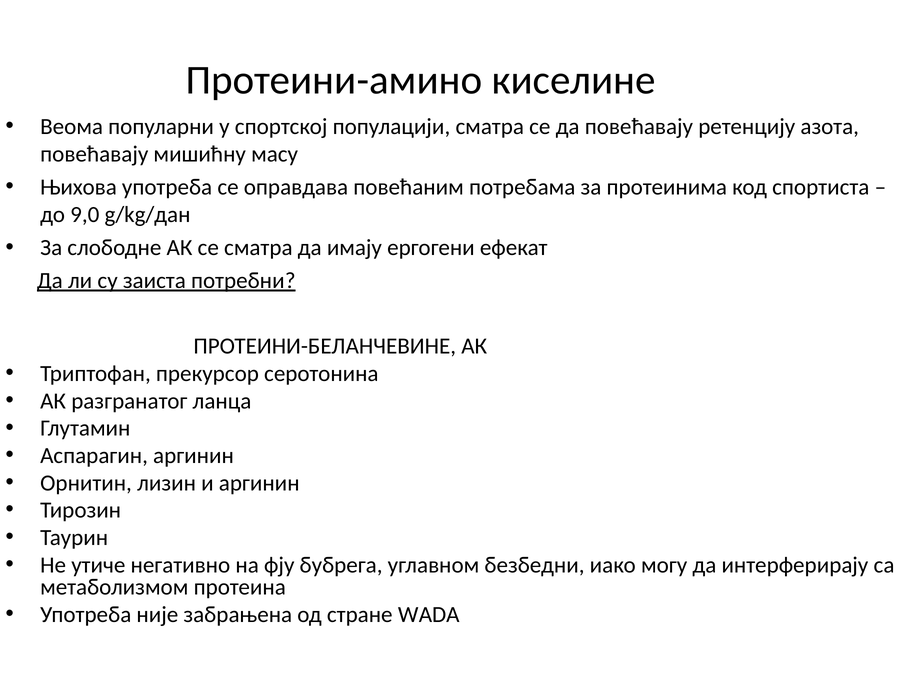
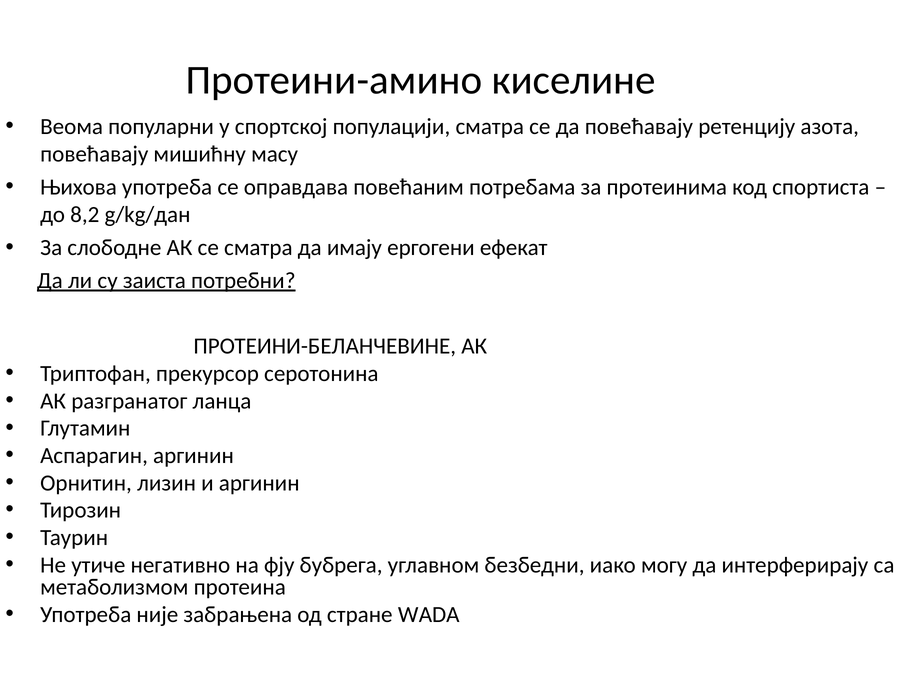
9,0: 9,0 -> 8,2 (85, 215)
